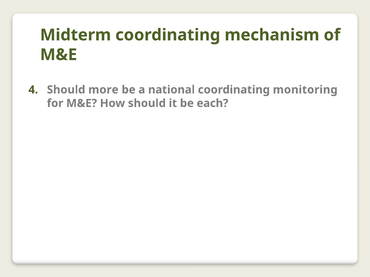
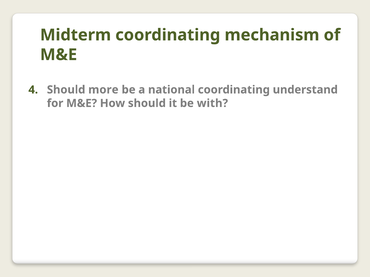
monitoring: monitoring -> understand (305, 90)
each: each -> with (212, 103)
